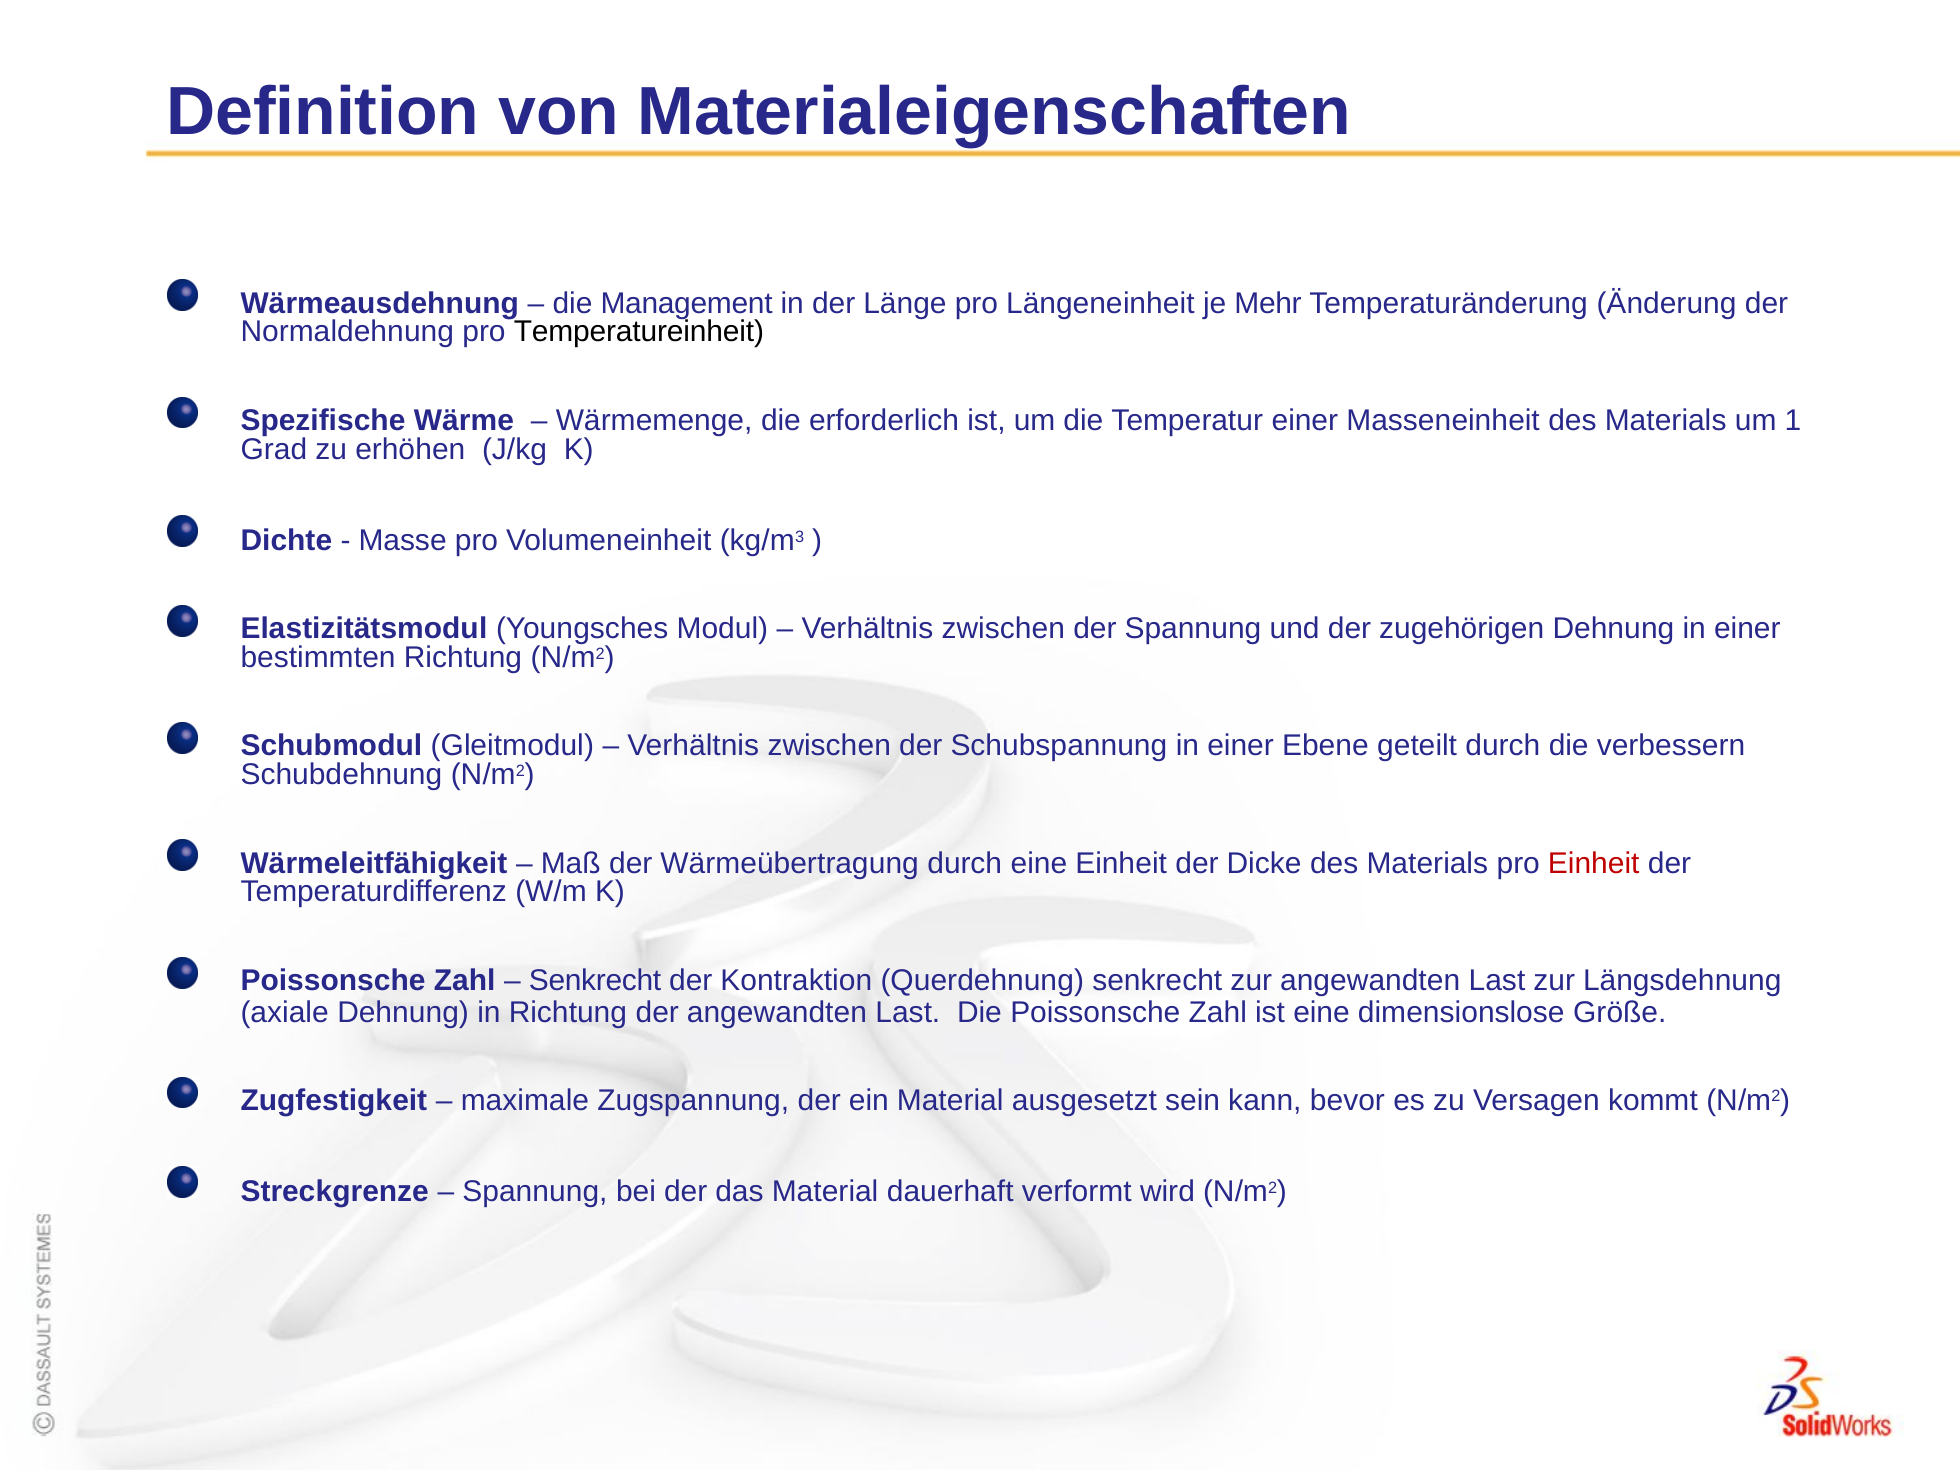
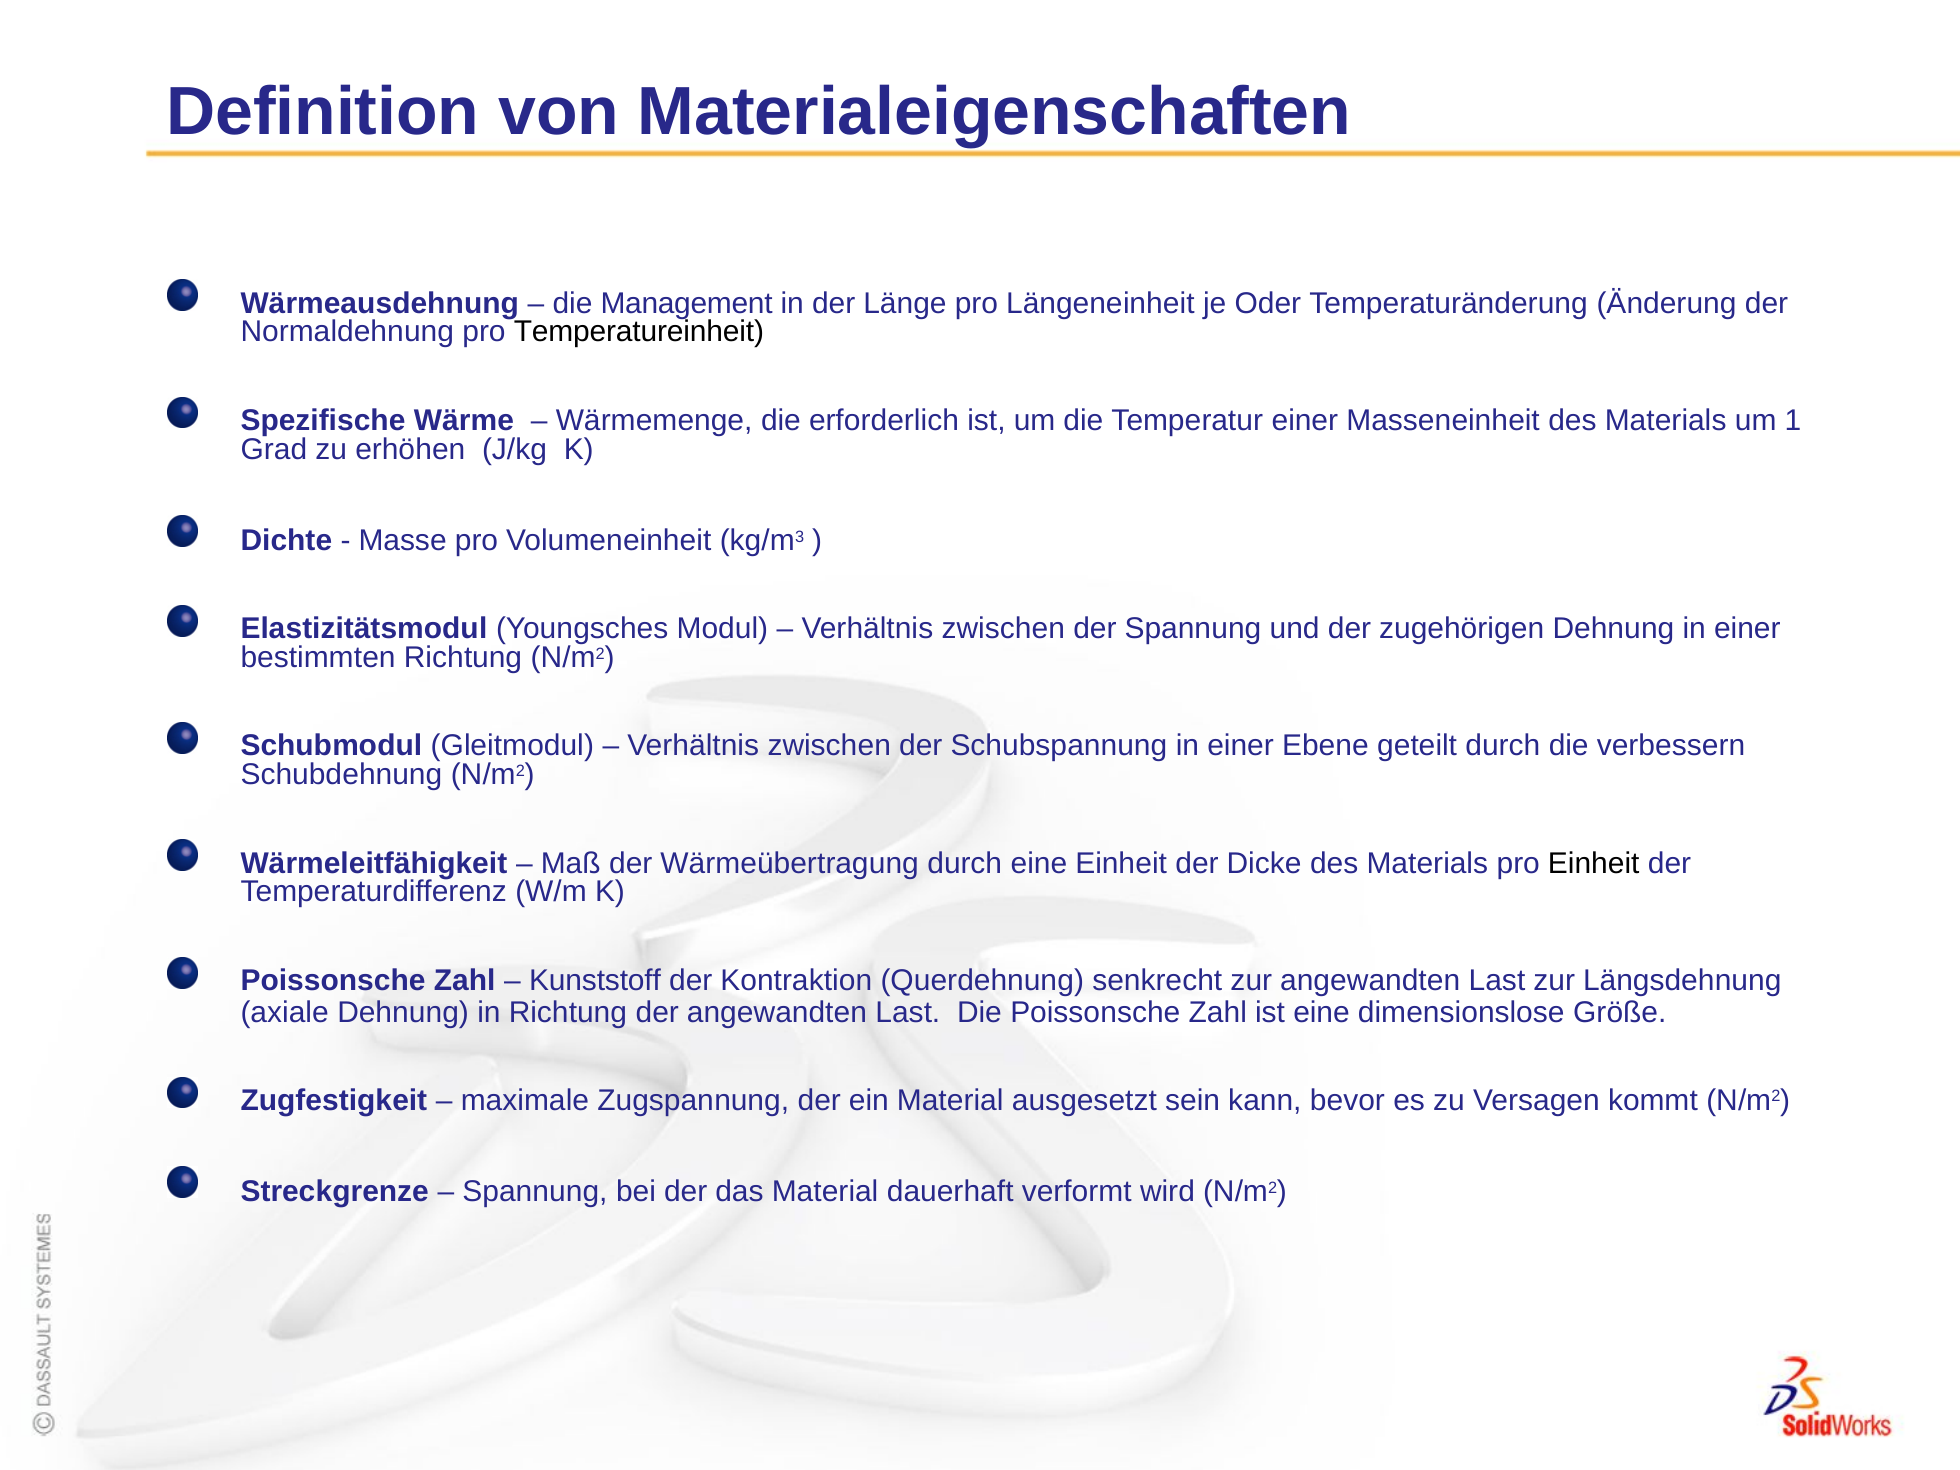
Mehr: Mehr -> Oder (1268, 303)
Einheit colour: red -> black (1594, 863)
Senkrecht: Senkrecht -> Kunststoff (595, 981)
